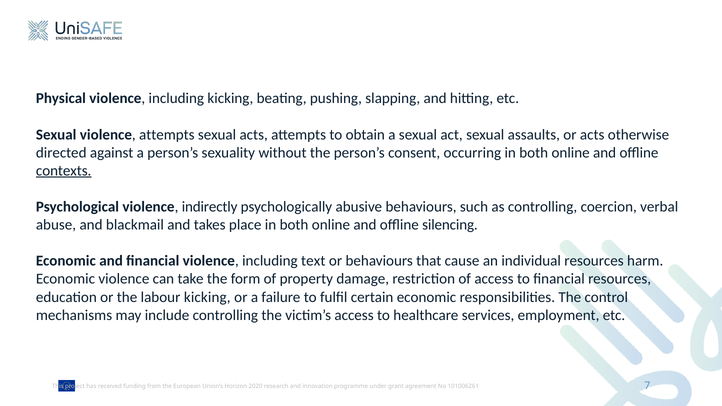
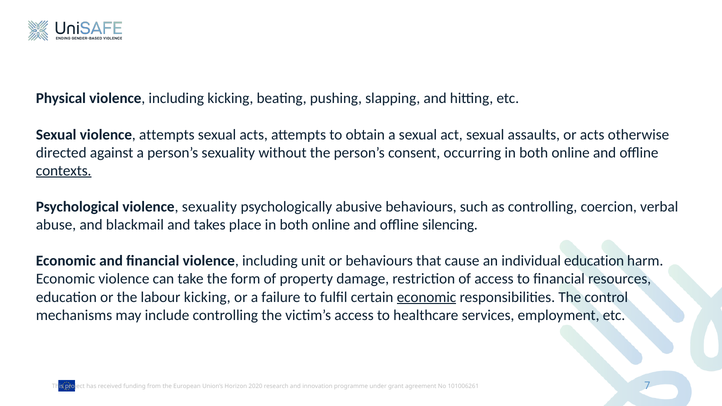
violence indirectly: indirectly -> sexuality (209, 207)
text: text -> unit (313, 261)
individual resources: resources -> education (594, 261)
economic underline: none -> present (426, 297)
